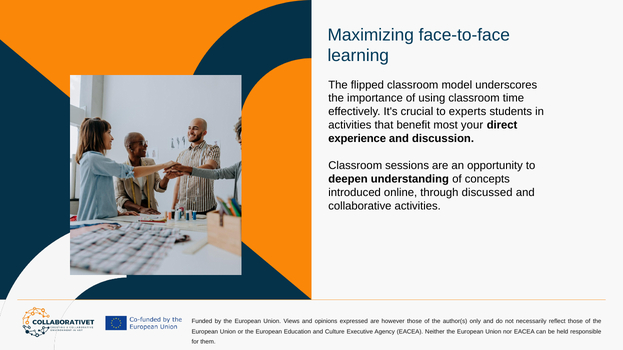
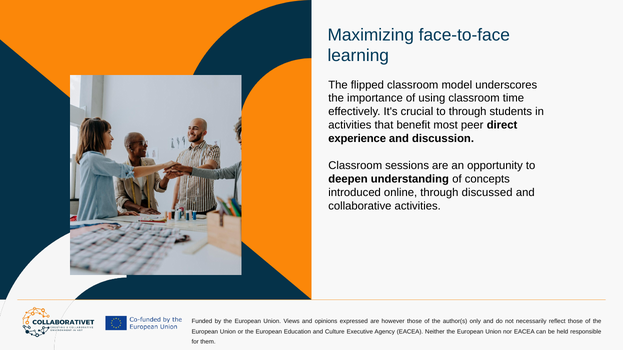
to experts: experts -> through (468, 112)
your: your -> peer (472, 125)
